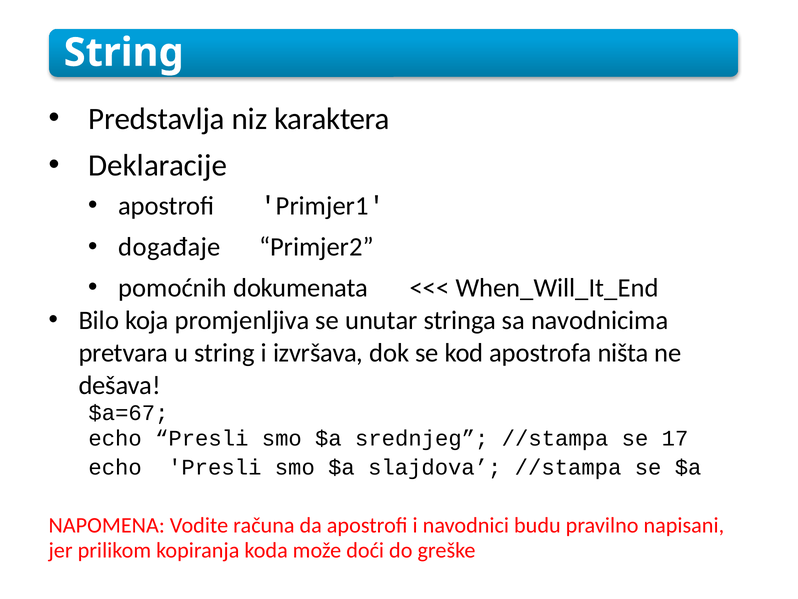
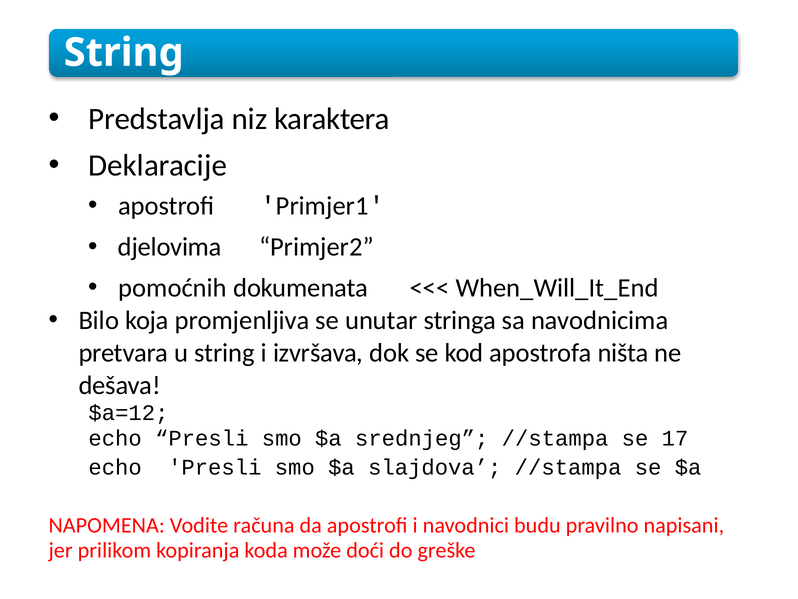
događaje: događaje -> djelovima (170, 247)
$a=67: $a=67 -> $a=12 (128, 413)
